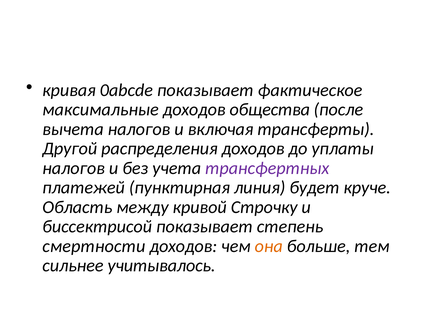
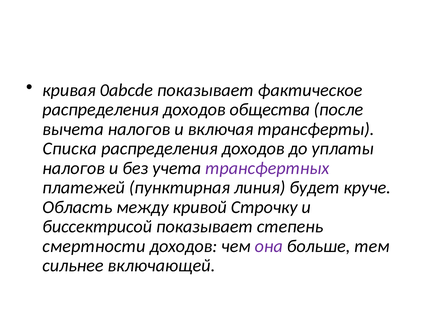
максимальные: максимальные -> распределения (101, 110)
Другой: Другой -> Списка (70, 149)
она colour: orange -> purple (269, 246)
учитывалось: учитывалось -> включающей (161, 266)
